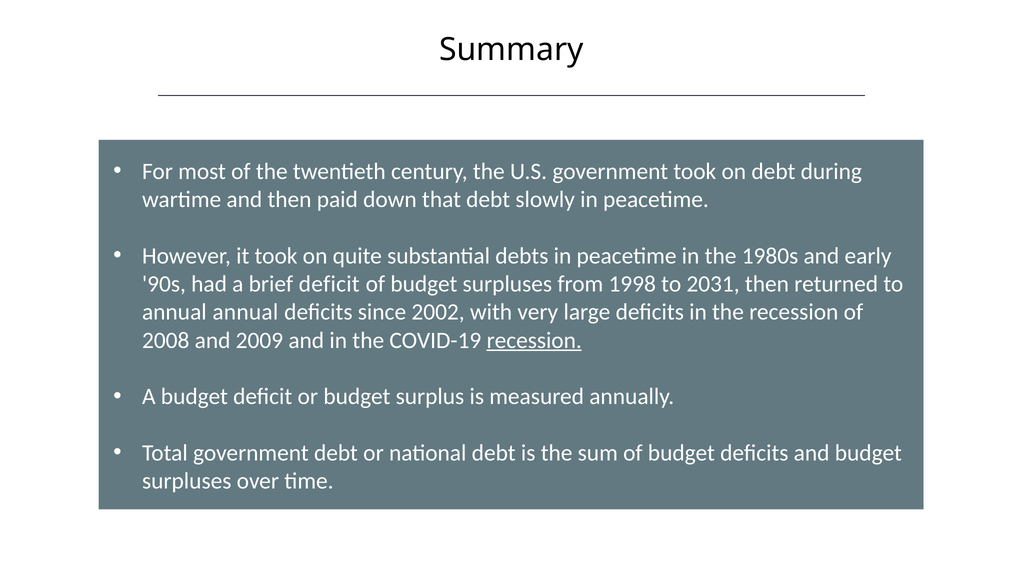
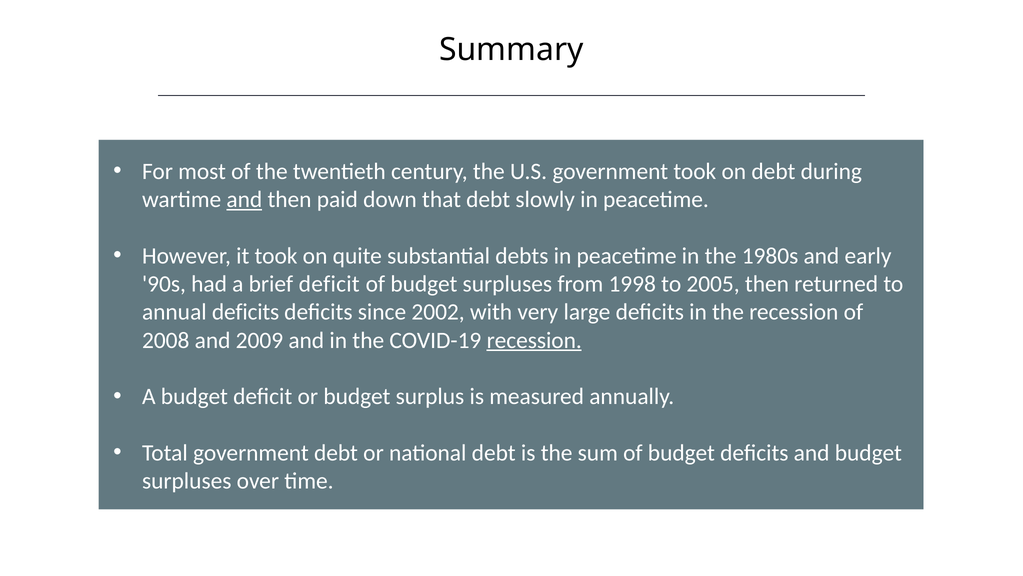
and underline: none -> present (244, 199)
2031: 2031 -> 2005 (713, 284)
annual annual: annual -> deficits (246, 312)
